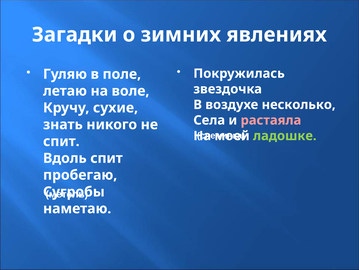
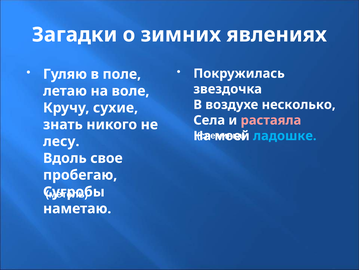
ладошке colour: light green -> light blue (285, 135)
спит: спит -> лесу (61, 141)
Вдоль спит: спит -> свое (106, 158)
